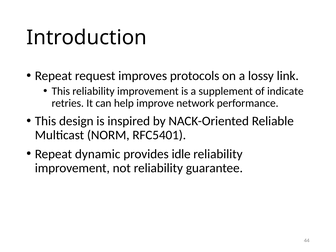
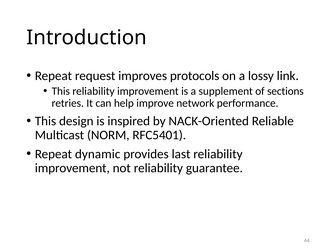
indicate: indicate -> sections (285, 91)
idle: idle -> last (181, 154)
